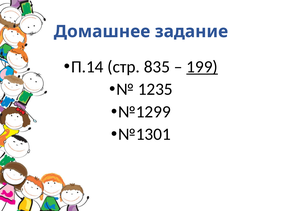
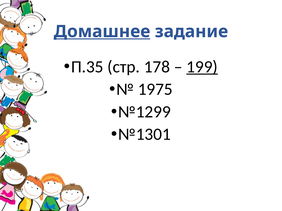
Домашнее underline: none -> present (102, 32)
П.14: П.14 -> П.35 (87, 67)
835: 835 -> 178 (157, 67)
1235: 1235 -> 1975 (155, 89)
